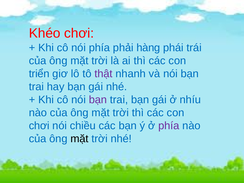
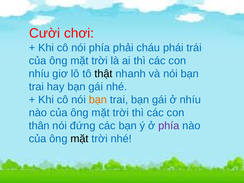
Khéo: Khéo -> Cười (45, 33)
hàng: hàng -> cháu (148, 48)
triển: triển -> nhíu (39, 74)
thật colour: purple -> black (104, 74)
bạn colour: purple -> orange (98, 100)
chơi: chơi -> thân (39, 126)
chiều: chiều -> đứng (83, 126)
